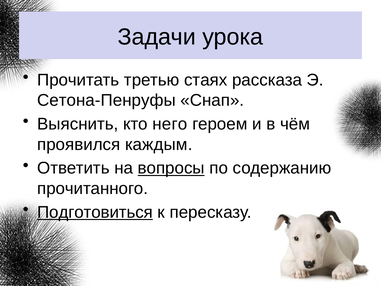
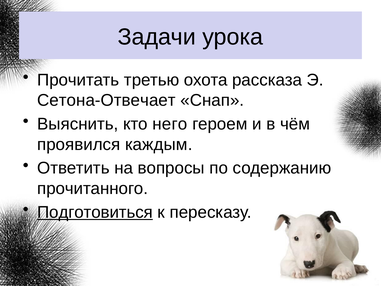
стаях: стаях -> охота (206, 80)
Сетона-Пенруфы: Сетона-Пенруфы -> Сетона-Отвечает (106, 100)
вопросы underline: present -> none (171, 168)
